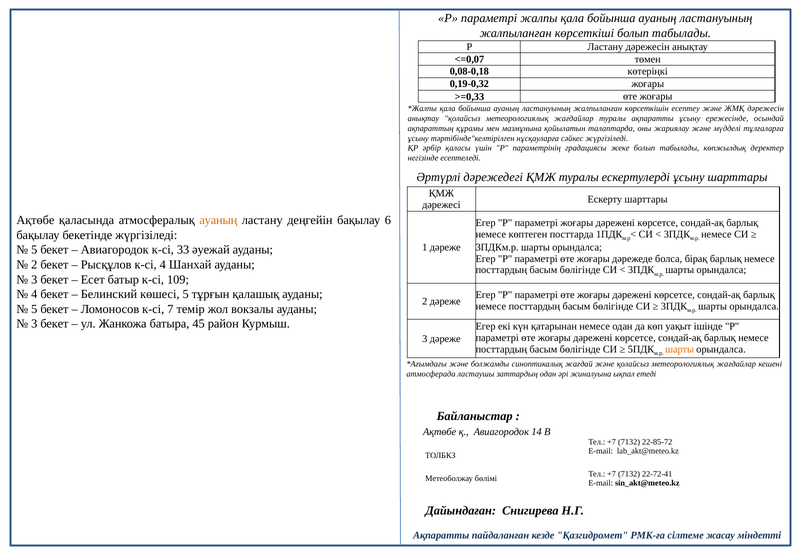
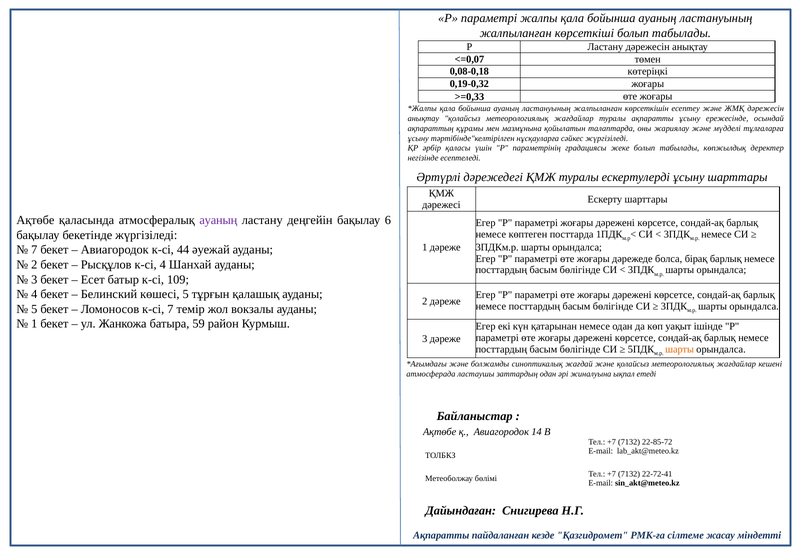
ауаның colour: orange -> purple (218, 220)
5: 5 -> 7 (34, 250)
33: 33 -> 44 (183, 250)
3: 3 -> 1 (34, 324)
45: 45 -> 59 (199, 324)
